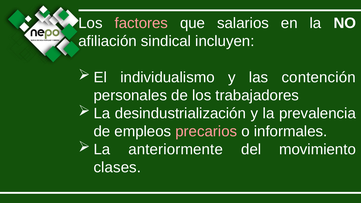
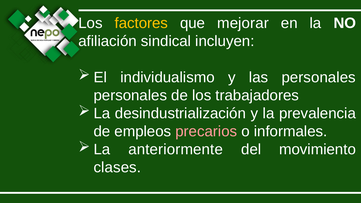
factores colour: pink -> yellow (141, 23)
salarios: salarios -> mejorar (243, 23)
las contención: contención -> personales (319, 77)
